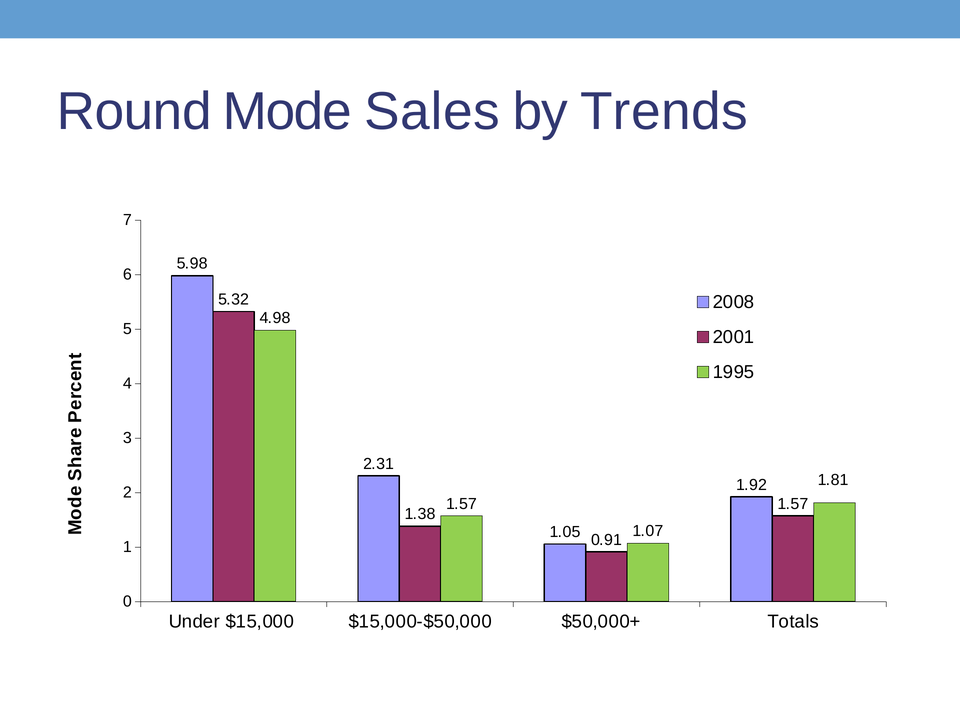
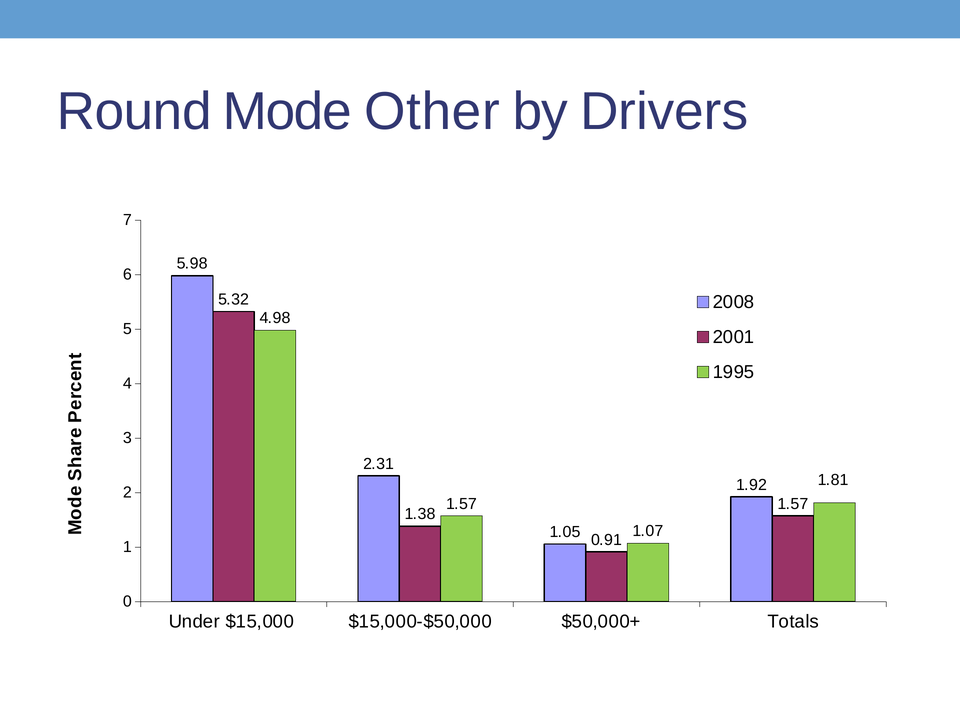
Sales: Sales -> Other (432, 112)
Trends: Trends -> Drivers (664, 112)
